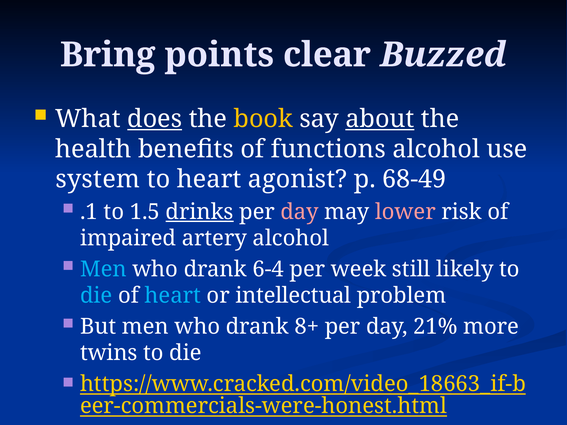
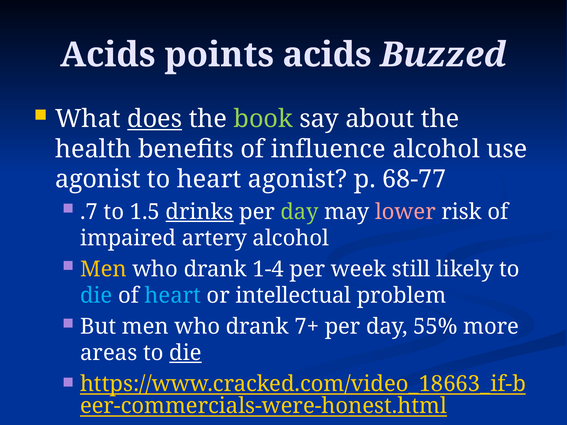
Bring: Bring -> Acids (108, 55)
points clear: clear -> acids (327, 55)
book colour: yellow -> light green (263, 119)
about underline: present -> none (380, 119)
functions: functions -> influence (328, 149)
system: system -> agonist (98, 179)
68-49: 68-49 -> 68-77 (414, 179)
.1: .1 -> .7 (89, 212)
day colour: pink -> light green (300, 212)
Men colour: light blue -> yellow (103, 269)
6-4: 6-4 -> 1-4 (268, 269)
8+: 8+ -> 7+ (307, 327)
21%: 21% -> 55% (435, 327)
twins: twins -> areas (109, 353)
die underline: none -> present (185, 353)
